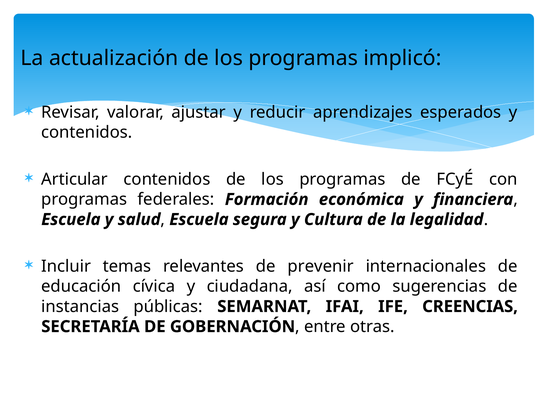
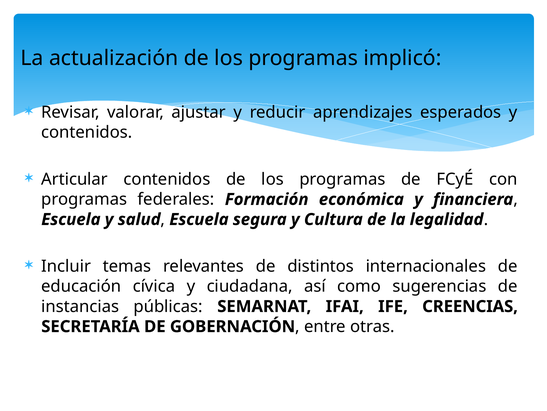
prevenir: prevenir -> distintos (321, 266)
